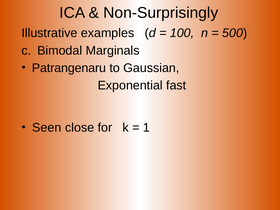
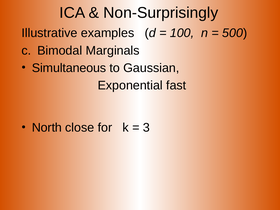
Patrangenaru: Patrangenaru -> Simultaneous (69, 68)
Seen: Seen -> North (47, 128)
1: 1 -> 3 (146, 128)
